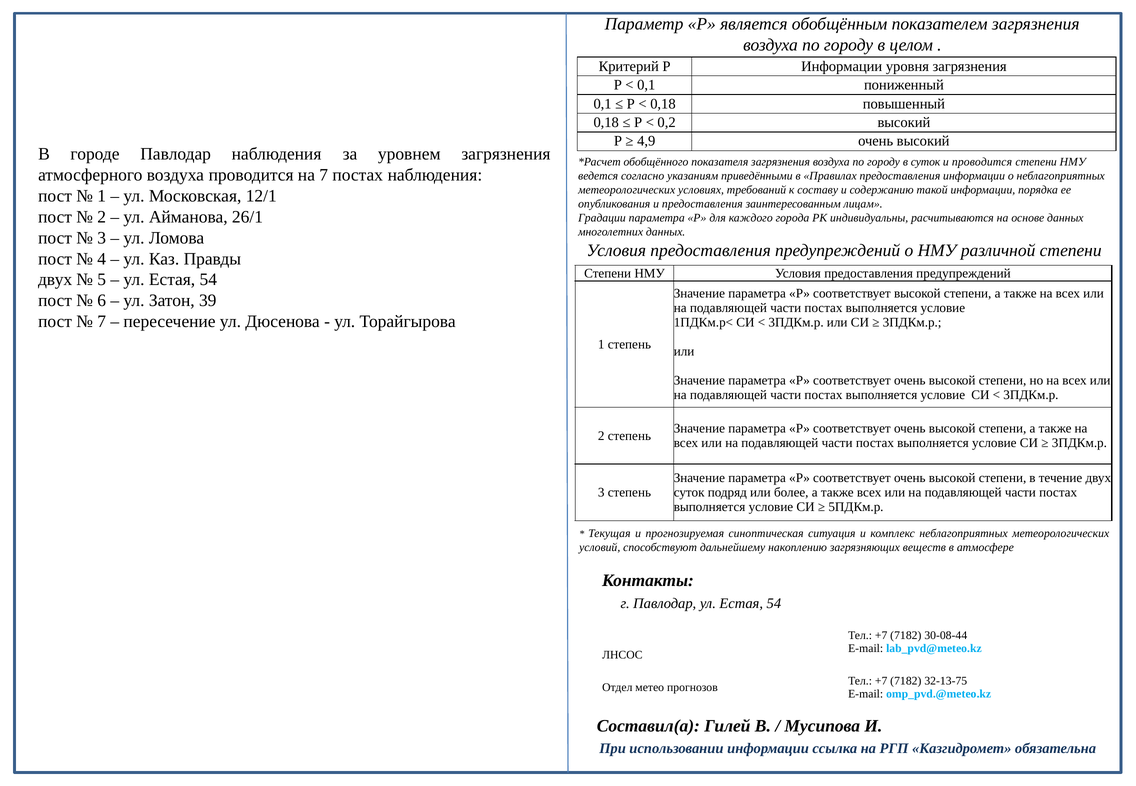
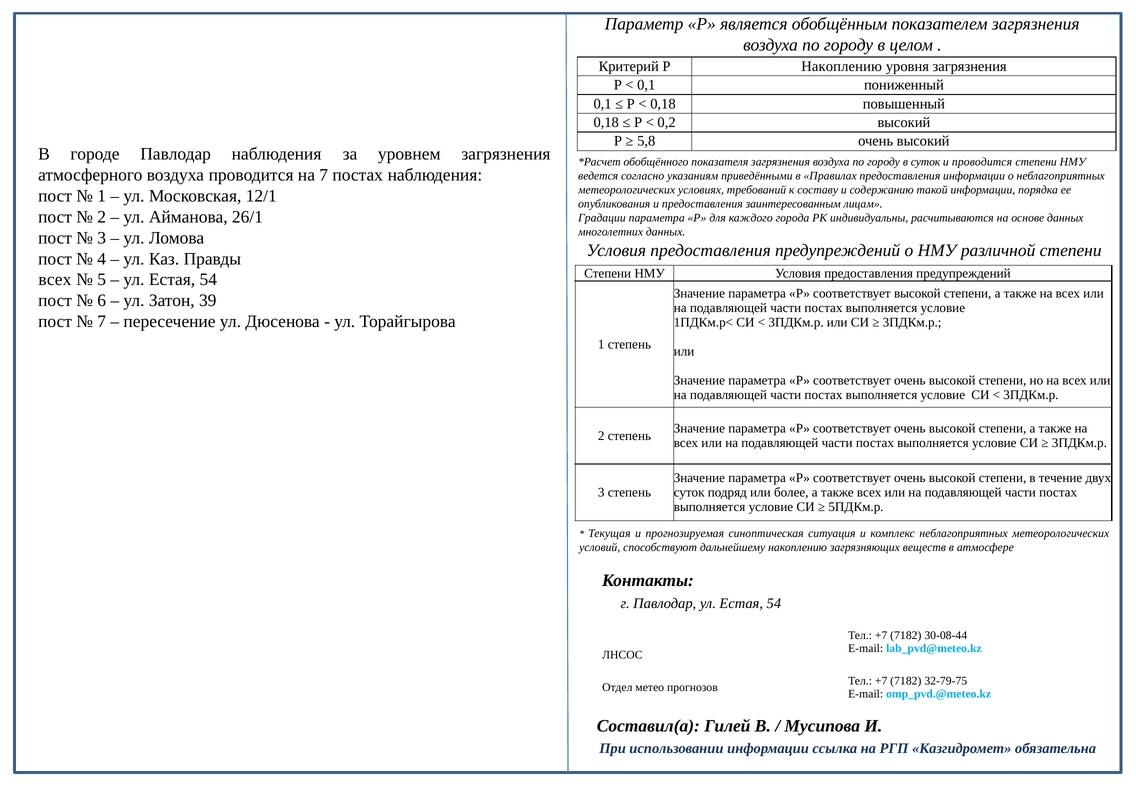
Р Информации: Информации -> Накоплению (842, 66)
4,9: 4,9 -> 5,8 (646, 141)
двух: двух -> всех (55, 280)
32-13-75: 32-13-75 -> 32-79-75 (946, 681)
